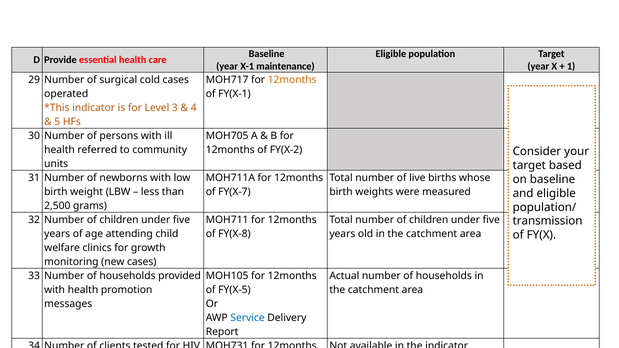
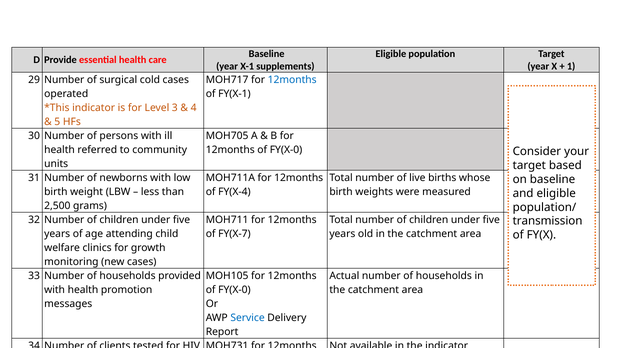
maintenance: maintenance -> supplements (285, 66)
12months colour: orange -> blue (292, 80)
FY(X-2: FY(X-2 -> FY(X-0 (286, 150)
FY(X-7: FY(X-7 -> FY(X-4 (234, 192)
FY(X-8: FY(X-8 -> FY(X-7 (234, 234)
FY(X-5: FY(X-5 -> FY(X-0 (234, 290)
